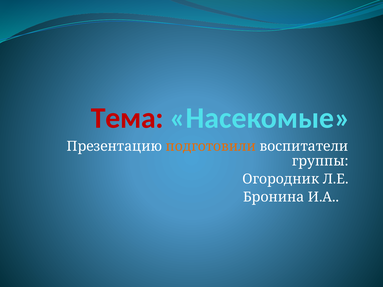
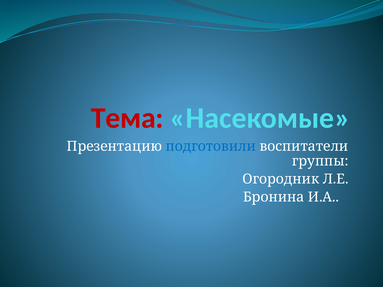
подготовили colour: orange -> blue (211, 146)
